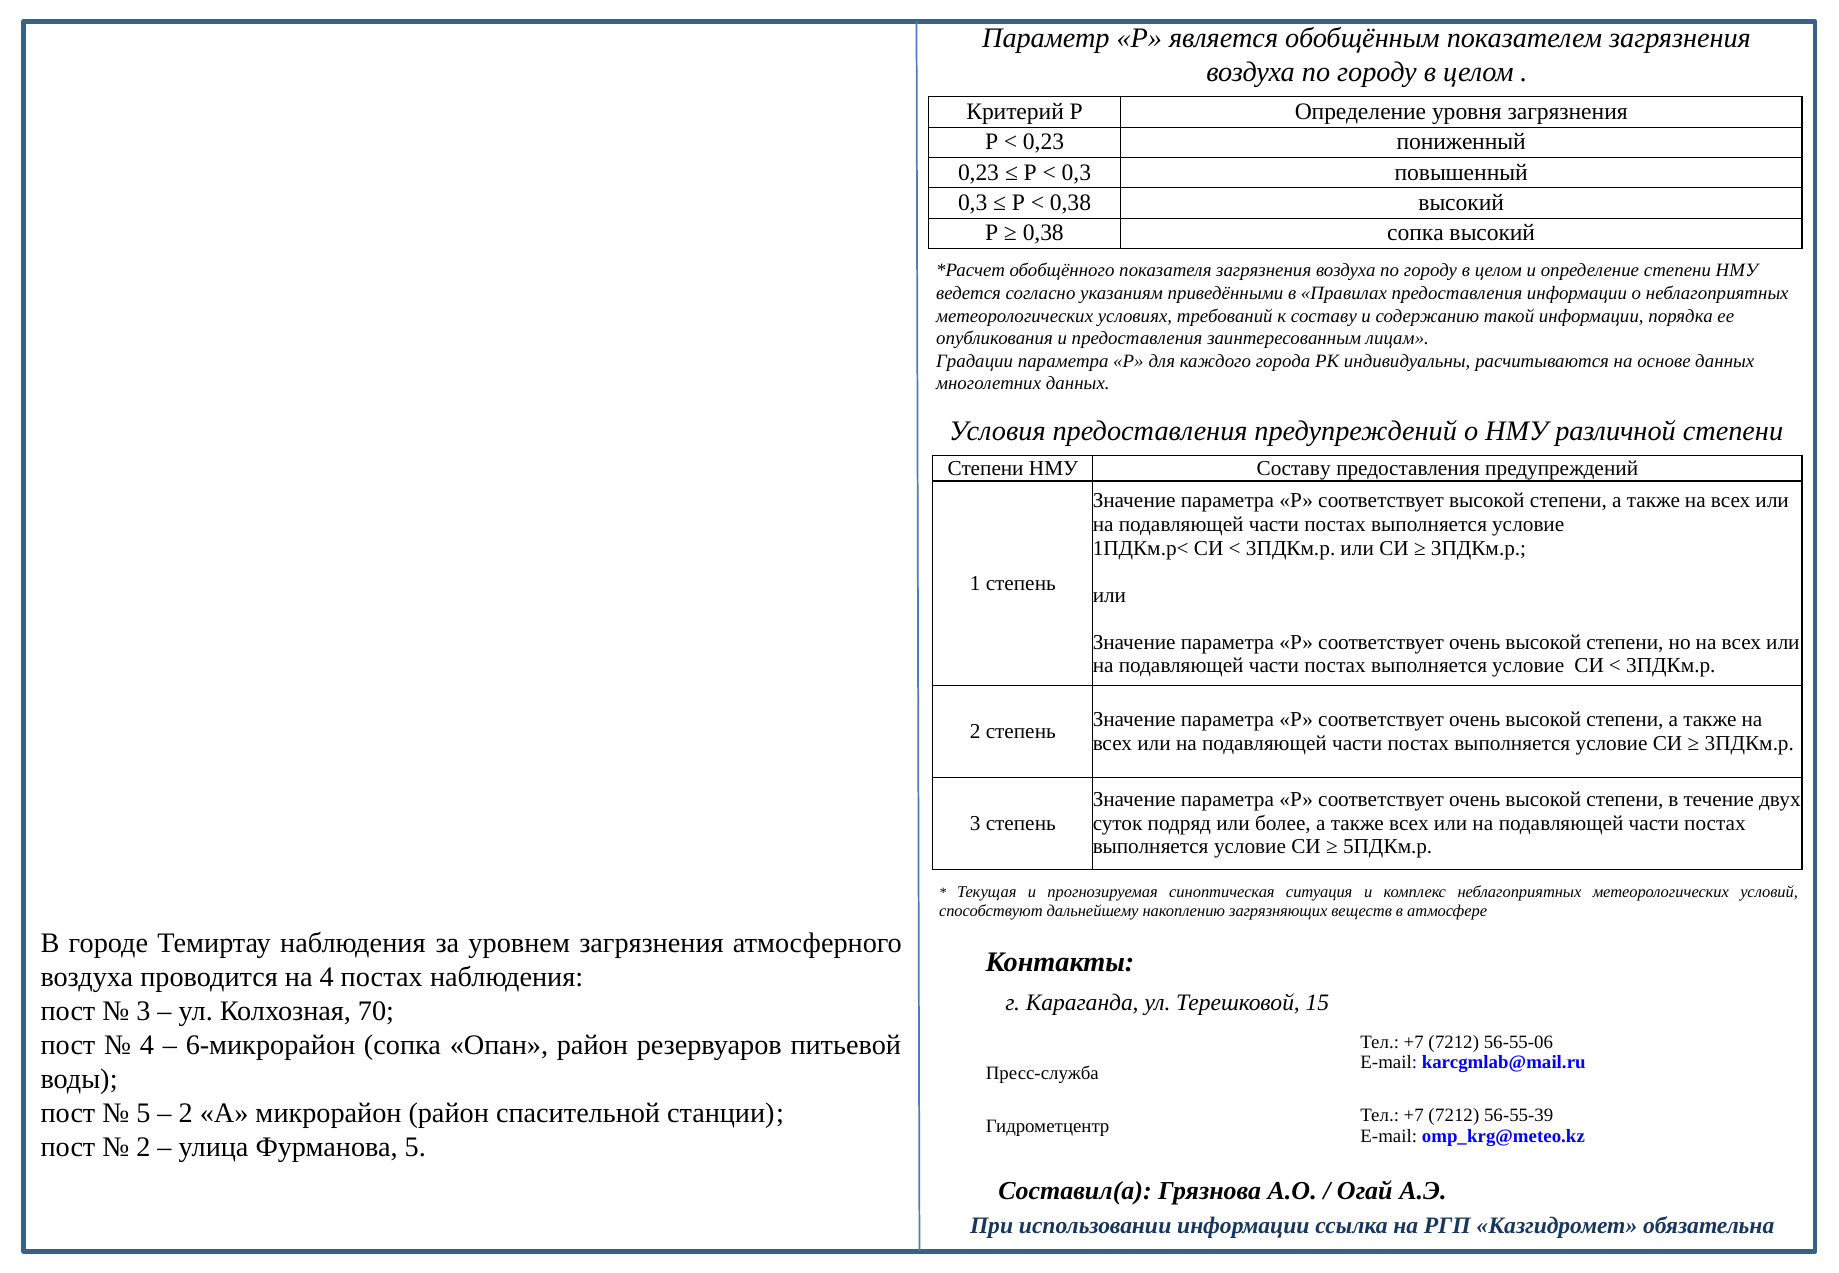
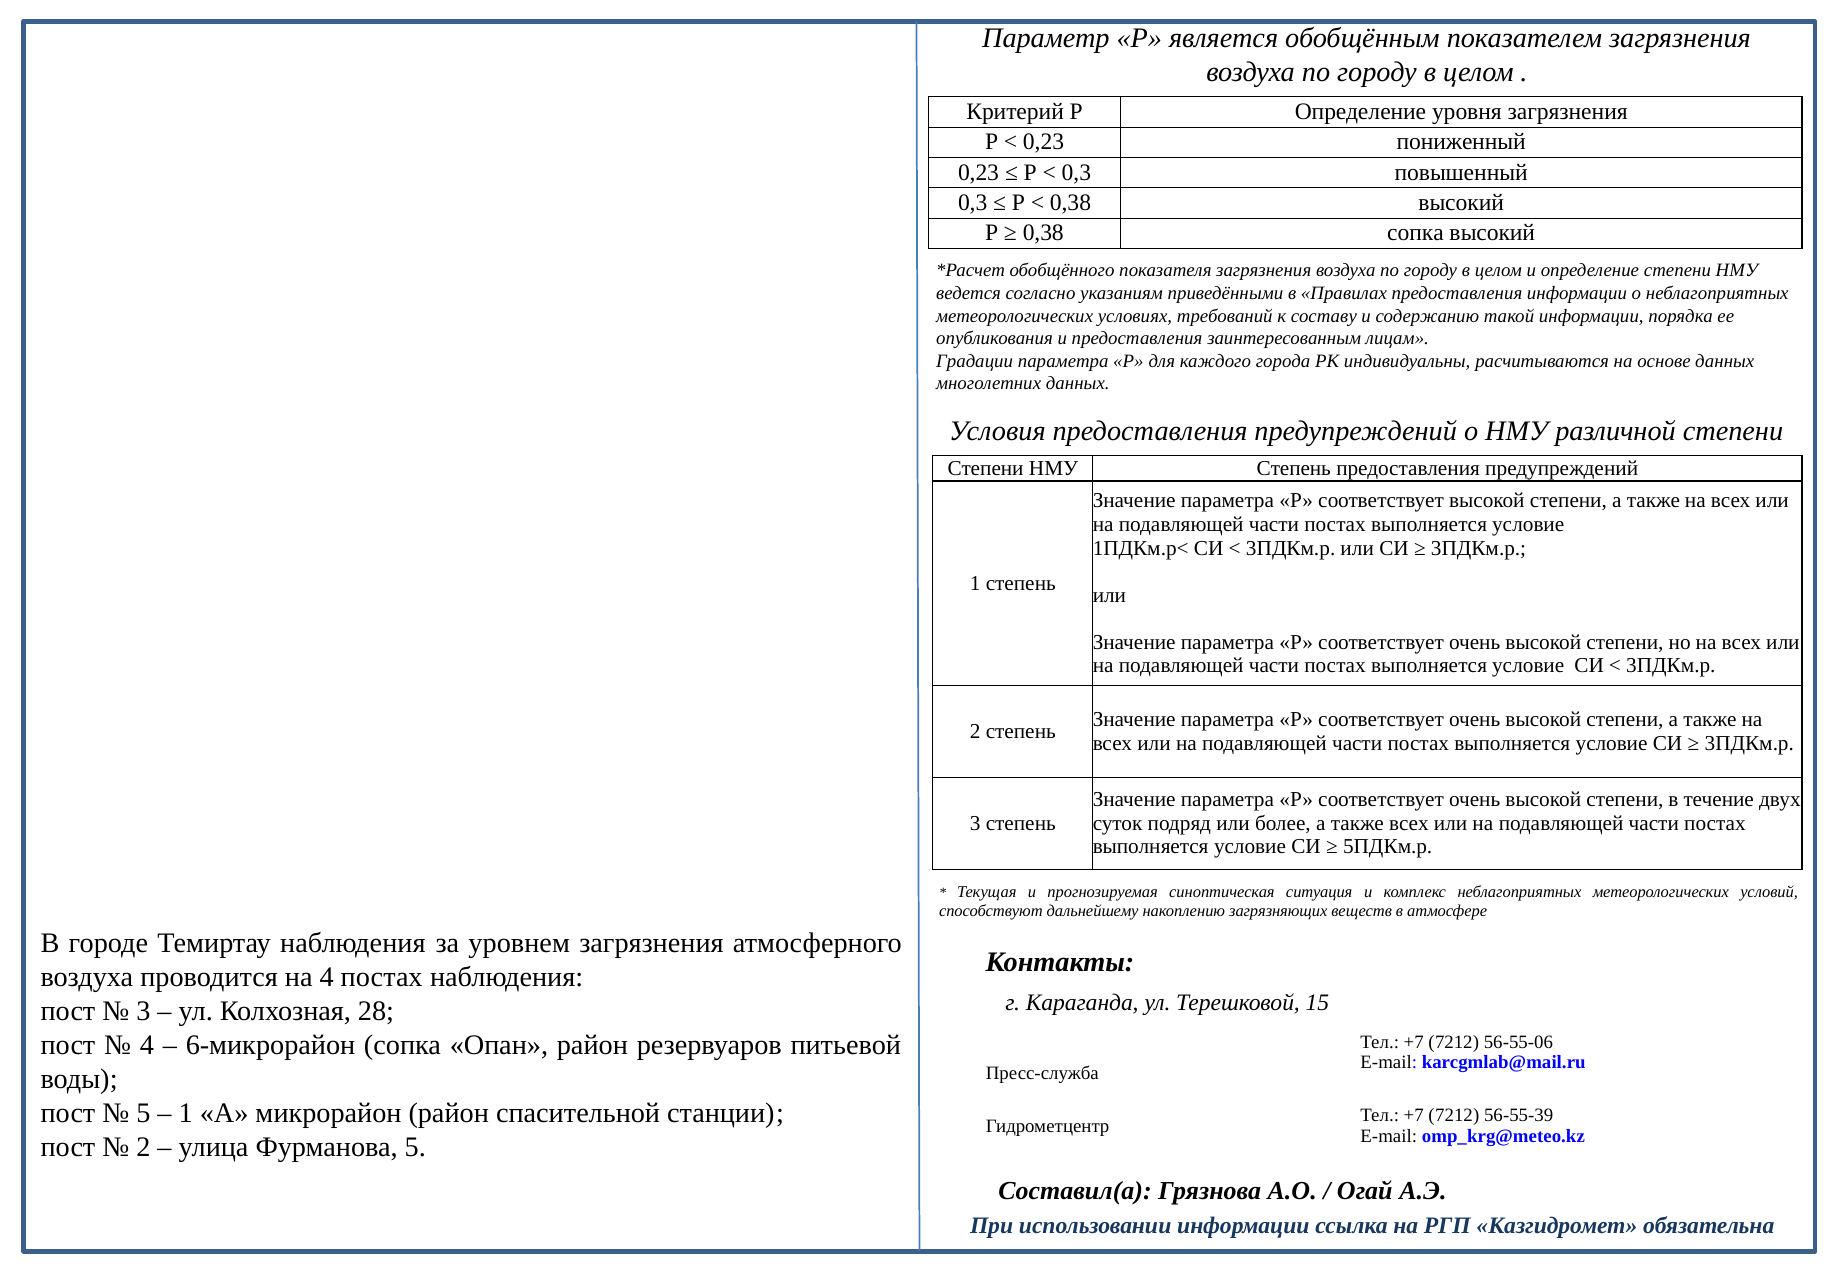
НМУ Составу: Составу -> Степень (1294, 468)
70: 70 -> 28 (376, 1011)
2: 2 -> 1 (186, 1113)
